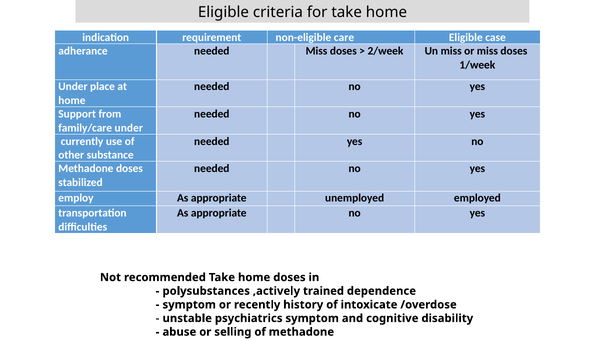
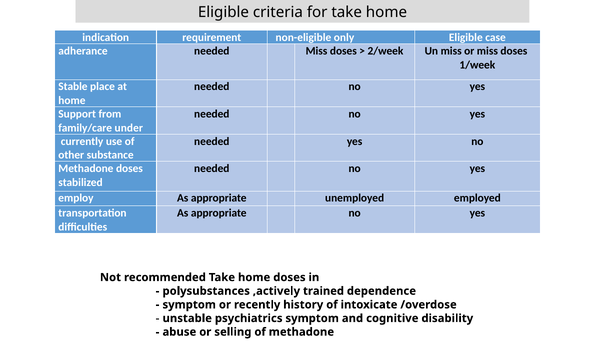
care: care -> only (344, 37)
Under: Under -> Stable (73, 86)
